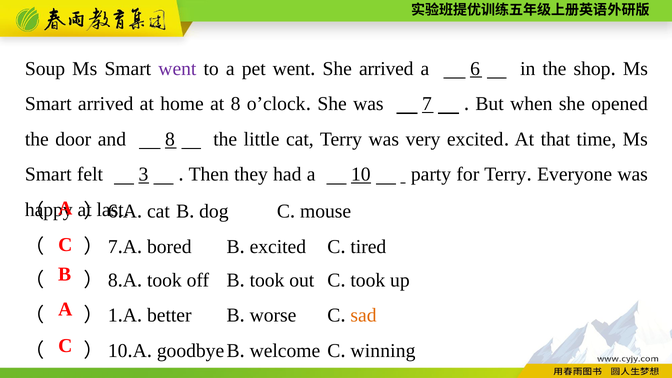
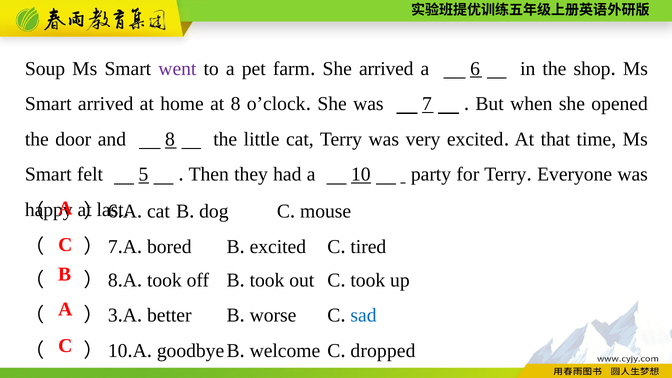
pet went: went -> farm (291, 69)
3: 3 -> 5 (144, 174)
1: 1 -> 3 (113, 315)
sad colour: orange -> blue (364, 315)
winning: winning -> dropped (383, 351)
